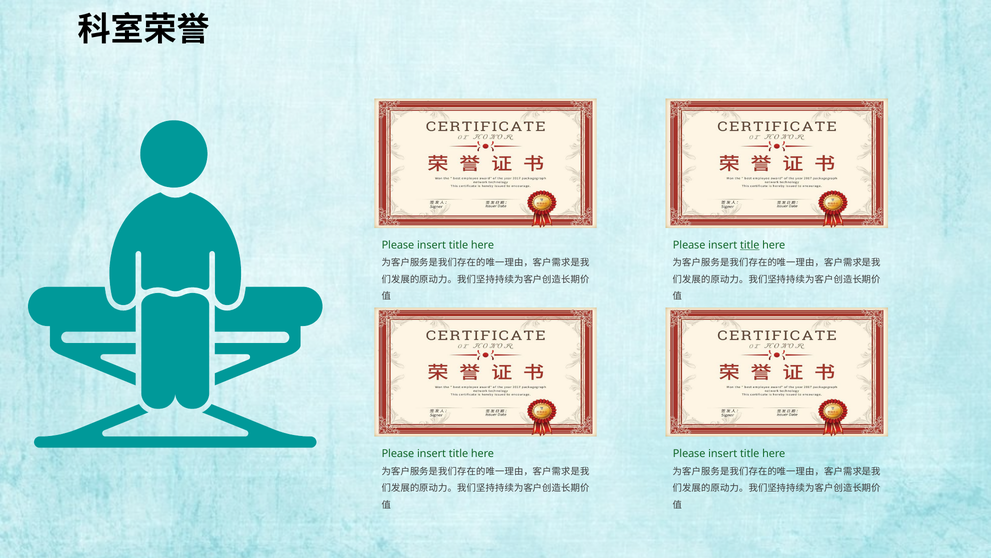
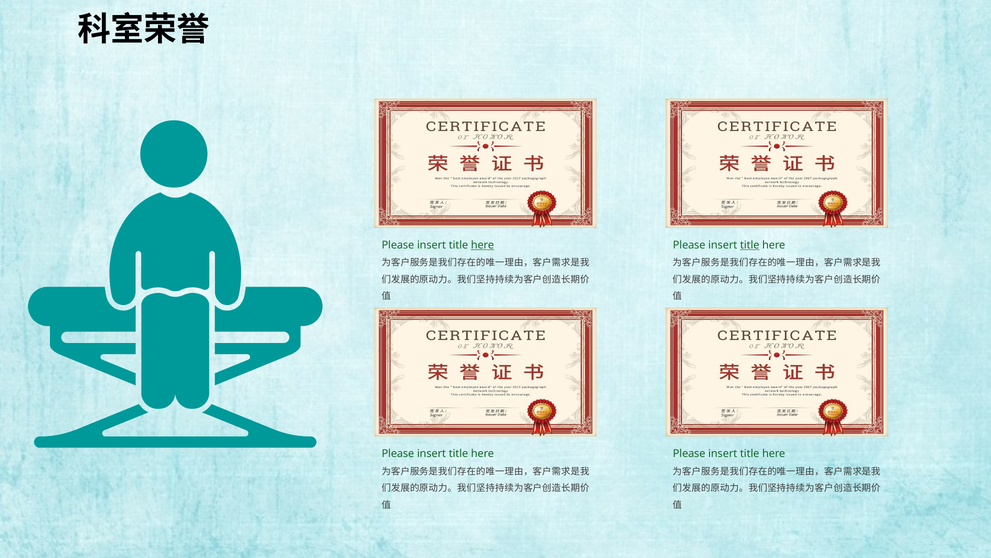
here underline: none -> present (482, 245)
